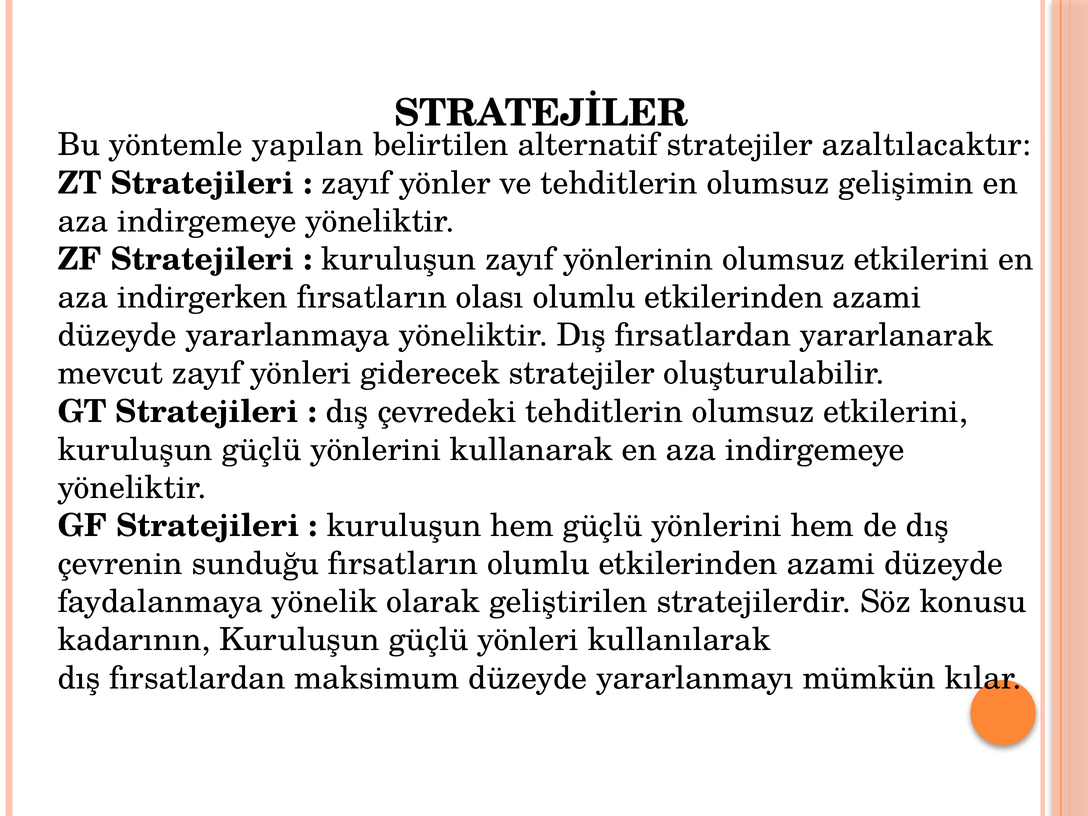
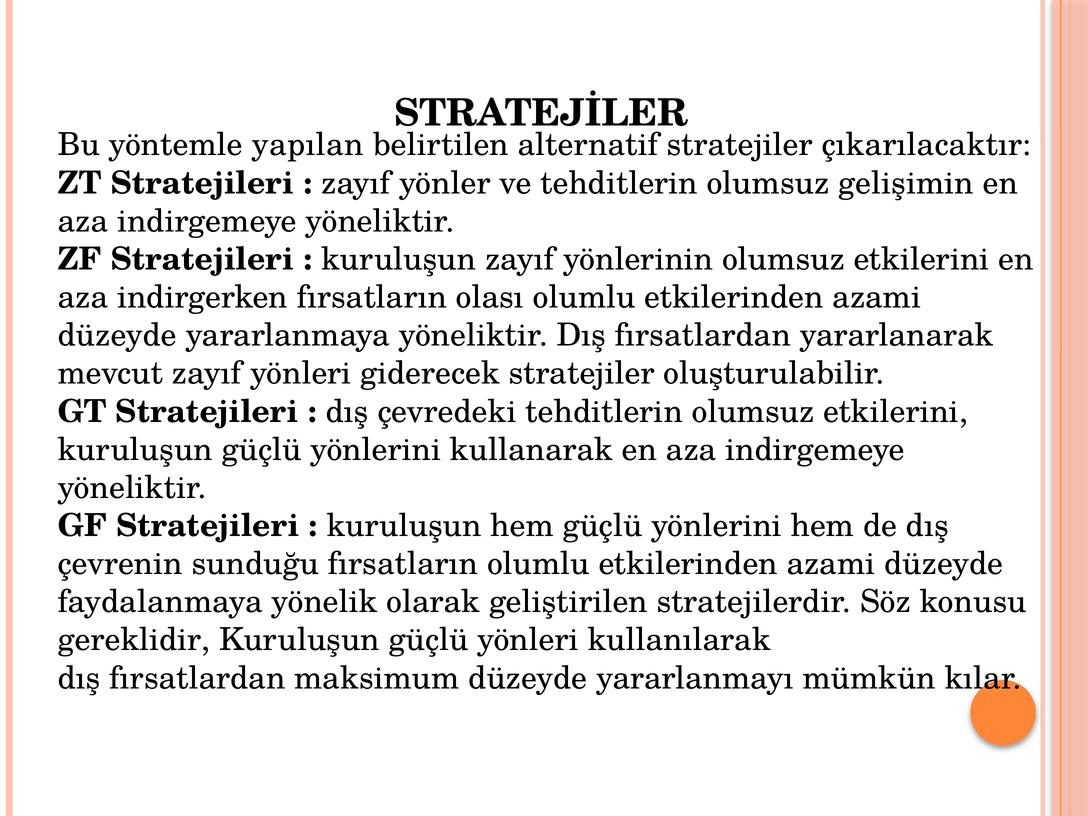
azaltılacaktır: azaltılacaktır -> çıkarılacaktır (926, 145)
kadarının: kadarının -> gereklidir (134, 640)
